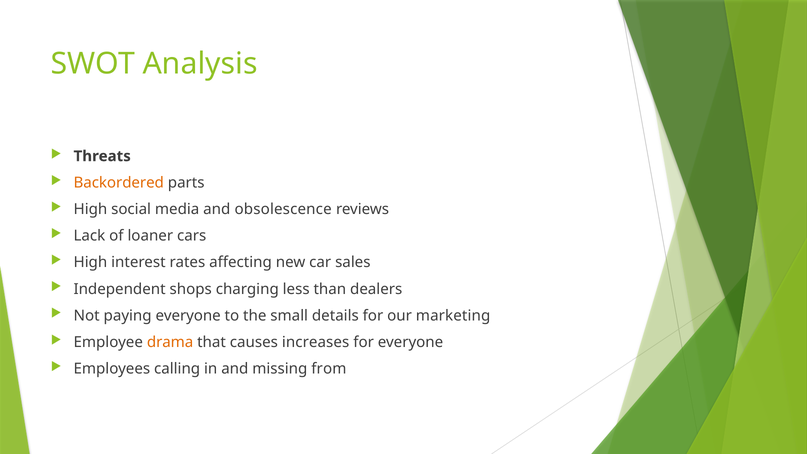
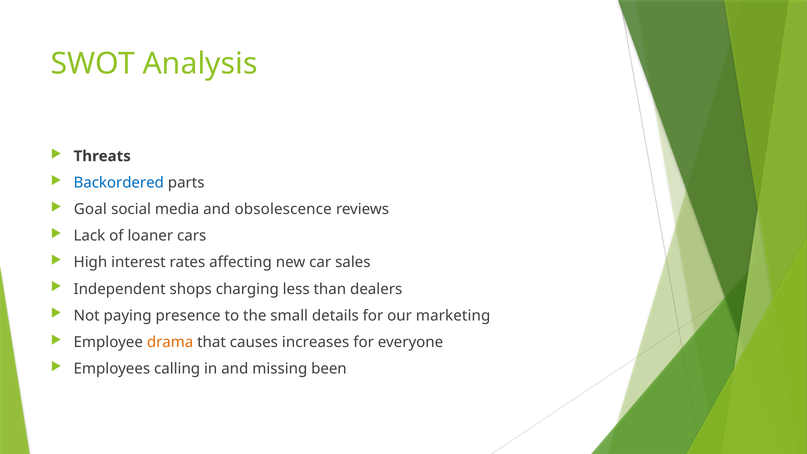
Backordered colour: orange -> blue (119, 183)
High: High -> Goal (90, 209)
paying everyone: everyone -> presence (188, 316)
from: from -> been (329, 369)
